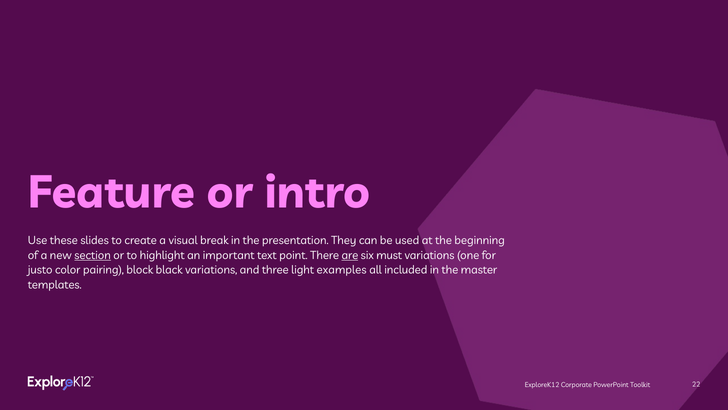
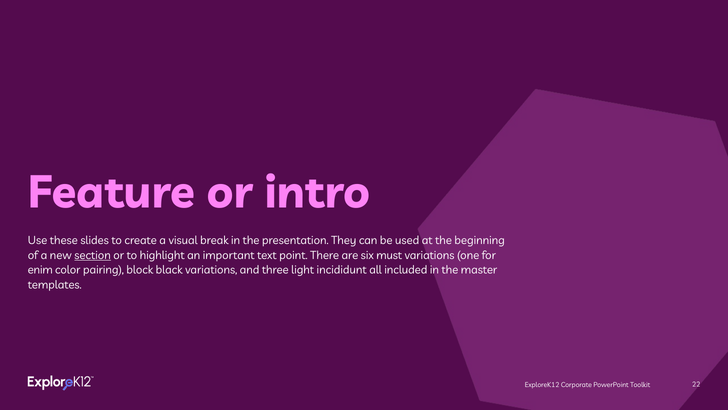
are underline: present -> none (350, 255)
justo: justo -> enim (40, 270)
examples: examples -> incididunt (342, 270)
